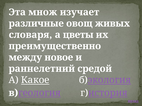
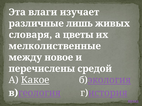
множ: множ -> влаги (43, 12)
овощ: овощ -> лишь (79, 24)
преимущественно: преимущественно -> мелколиственные (55, 46)
раннелетний: раннелетний -> перечислены (42, 69)
